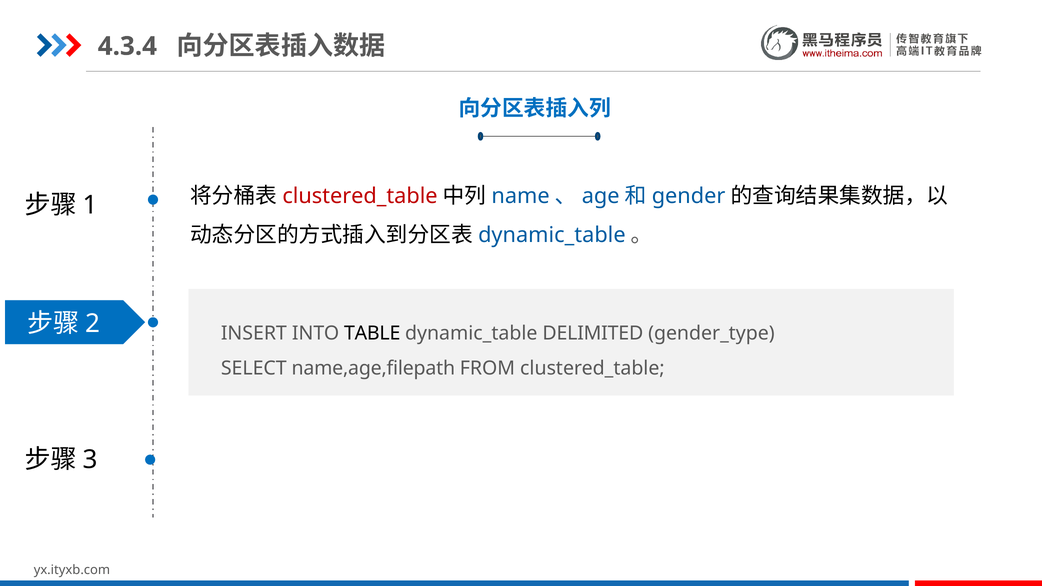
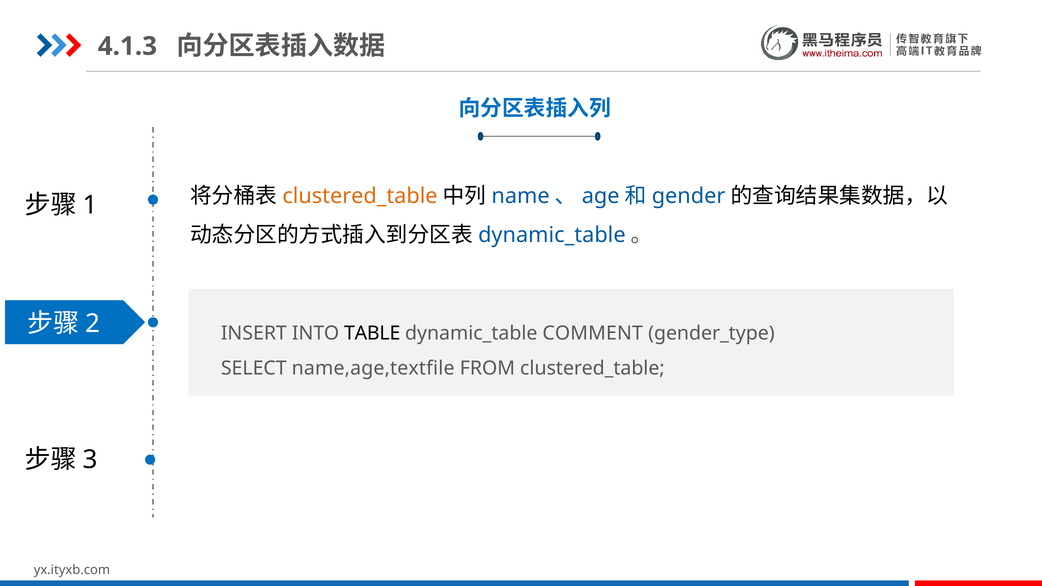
4.3.4: 4.3.4 -> 4.1.3 (127, 46)
clustered_table colour: red -> orange (360, 196)
DELIMITED: DELIMITED -> COMMENT (593, 333)
name,age,filepath: name,age,filepath -> name,age,textfile (373, 368)
